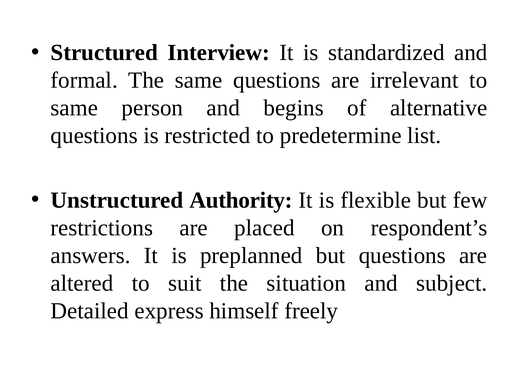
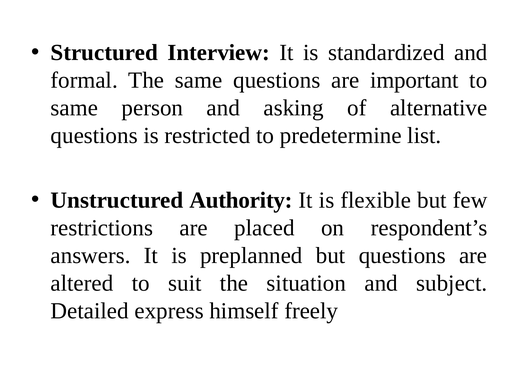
irrelevant: irrelevant -> important (414, 80)
begins: begins -> asking (294, 108)
